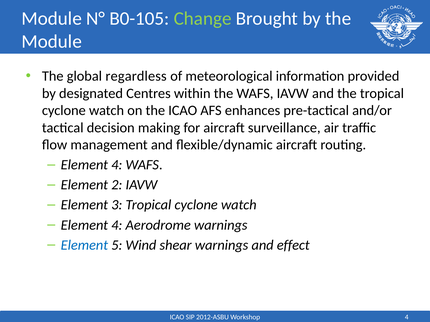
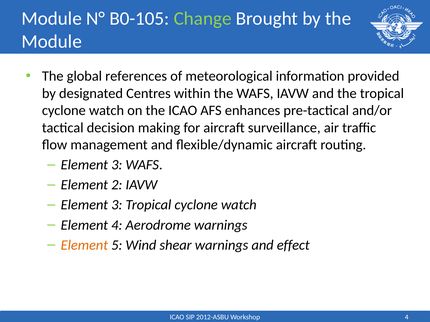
regardless: regardless -> references (136, 76)
4: 4 -> 3 (117, 165)
Element colour: blue -> orange (84, 245)
